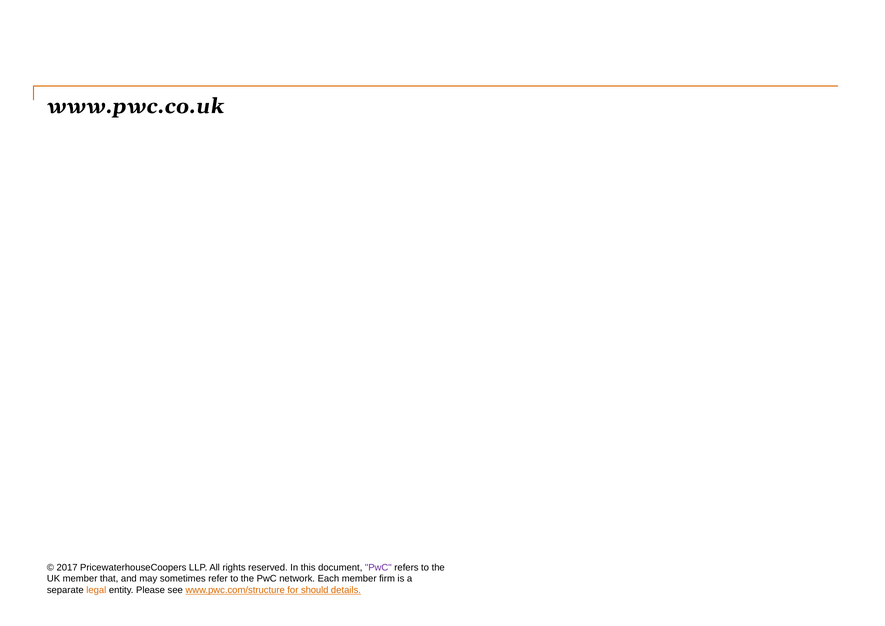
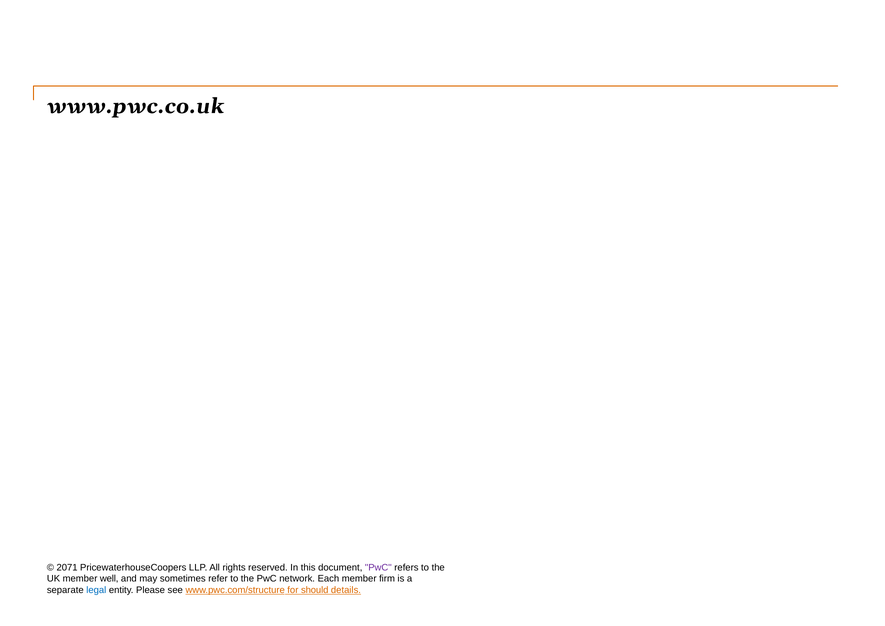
2017: 2017 -> 2071 (67, 567)
that: that -> well (109, 579)
legal colour: orange -> blue (96, 590)
